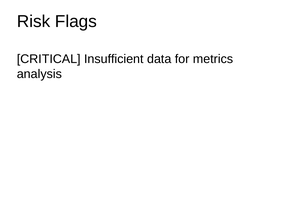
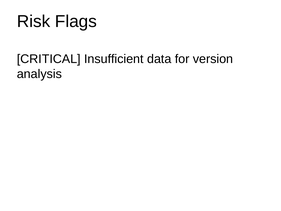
metrics: metrics -> version (213, 59)
